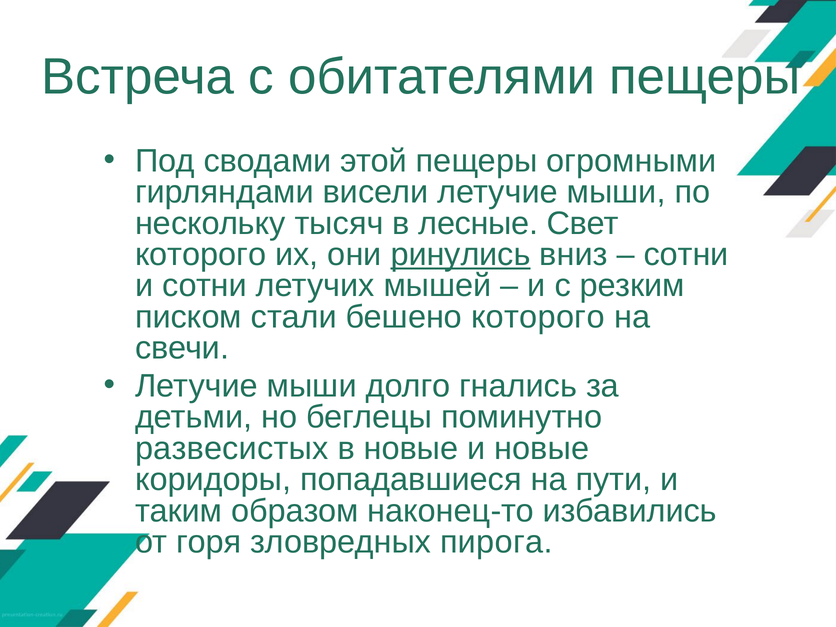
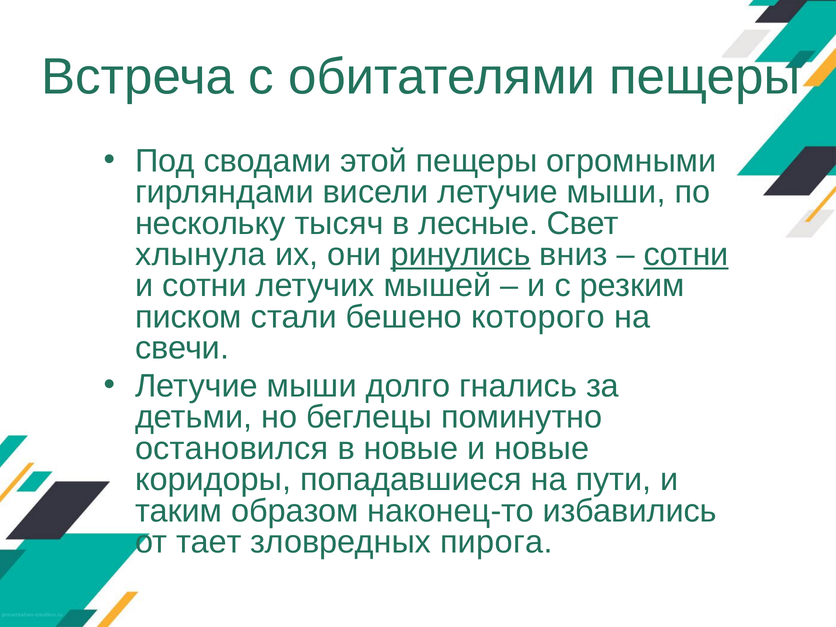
которого: которого -> хлынула (201, 255)
сотни underline: none -> present (686, 255)
развесистых: развесистых -> остановился (232, 448)
горя: горя -> тает (209, 542)
